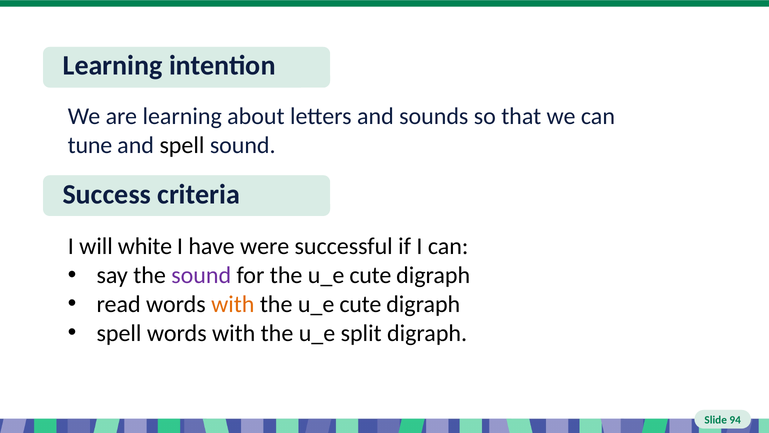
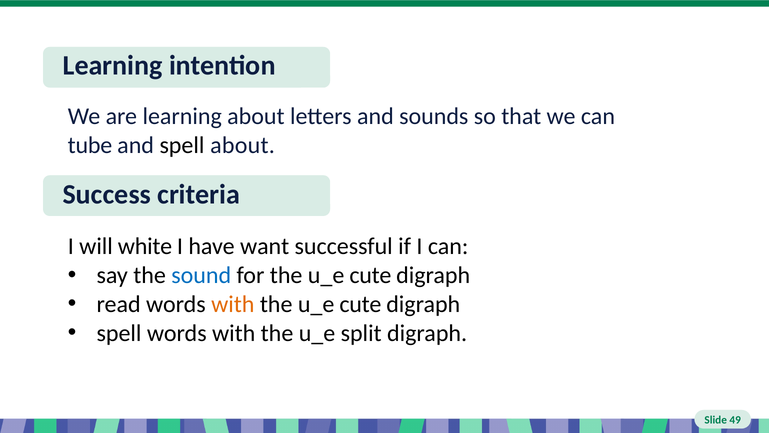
tune: tune -> tube (90, 145)
spell sound: sound -> about (243, 145)
were: were -> want (265, 246)
sound colour: purple -> blue (201, 275)
94: 94 -> 49 (735, 419)
